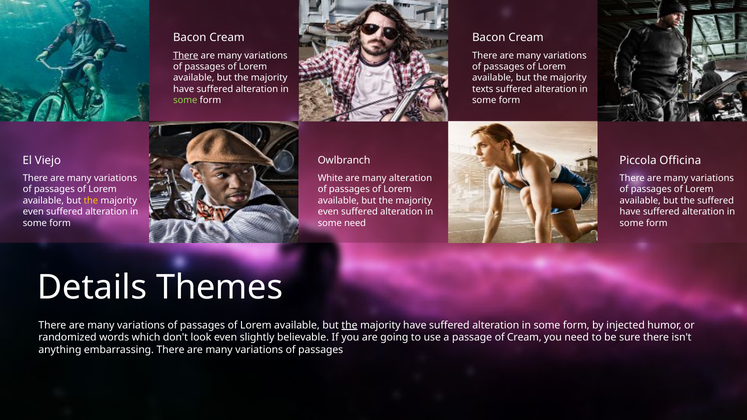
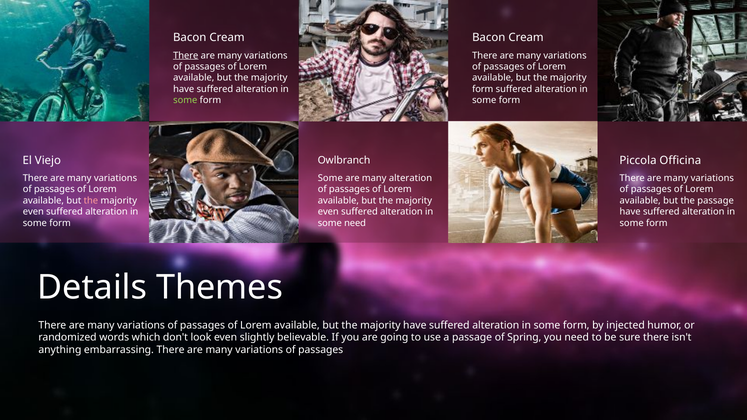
texts: texts -> form (483, 89)
White: White -> Some (330, 178)
the colour: yellow -> pink (91, 201)
the suffered: suffered -> passage (716, 201)
the underline: present -> none (349, 325)
of Cream: Cream -> Spring (524, 338)
